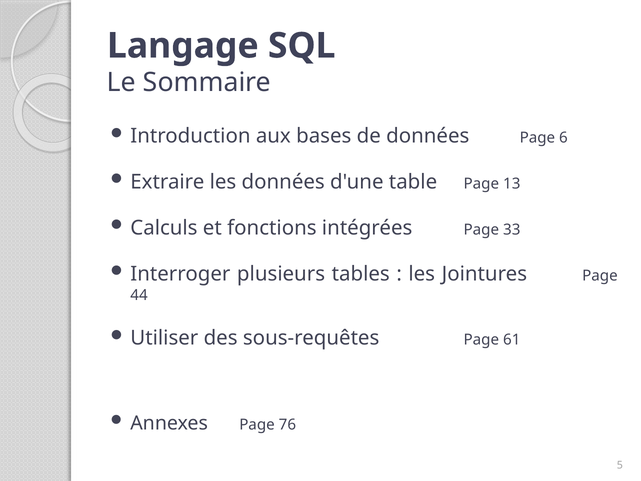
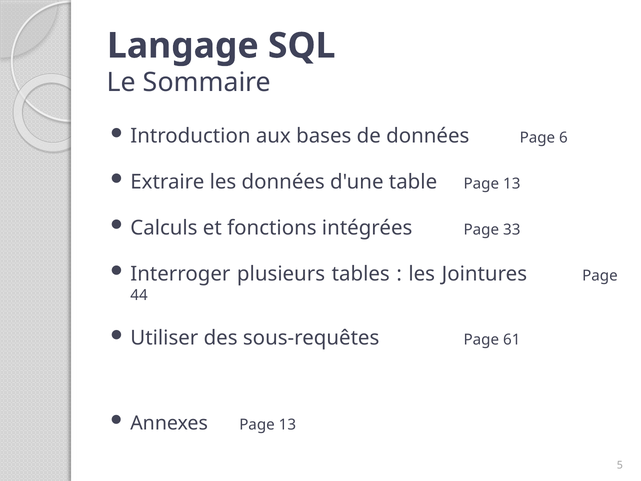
Annexes Page 76: 76 -> 13 (287, 424)
